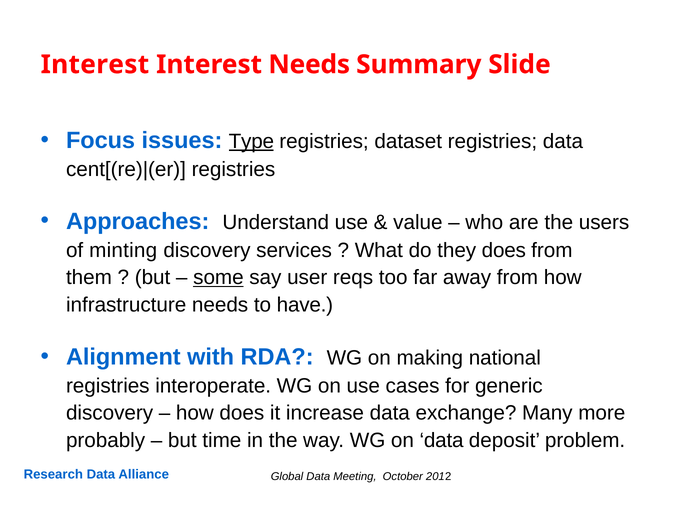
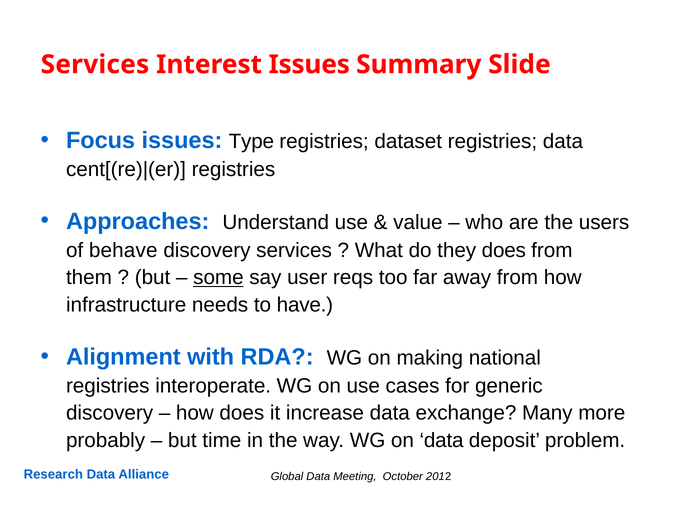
Interest: Interest -> Services (95, 64)
Interest Needs: Needs -> Issues (309, 64)
Type underline: present -> none (251, 141)
minting: minting -> behave (123, 250)
